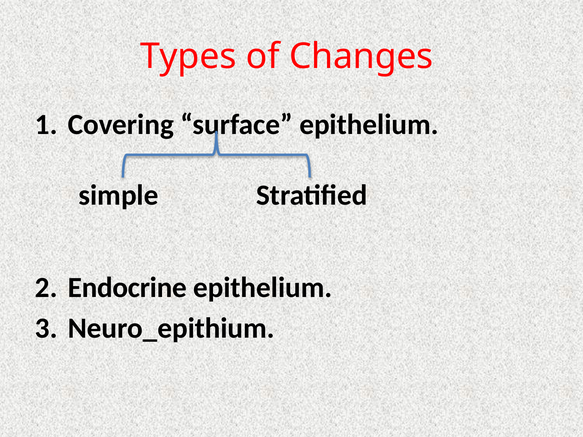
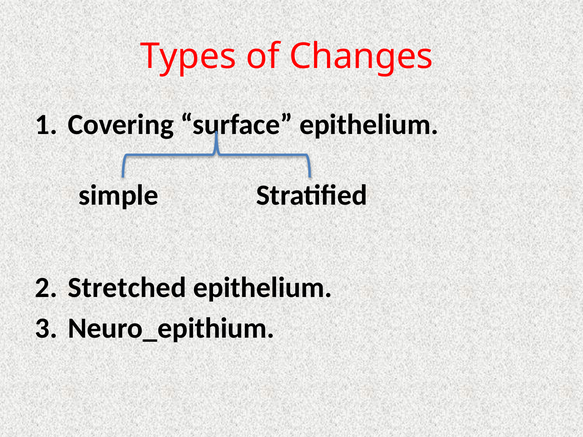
Endocrine: Endocrine -> Stretched (127, 288)
